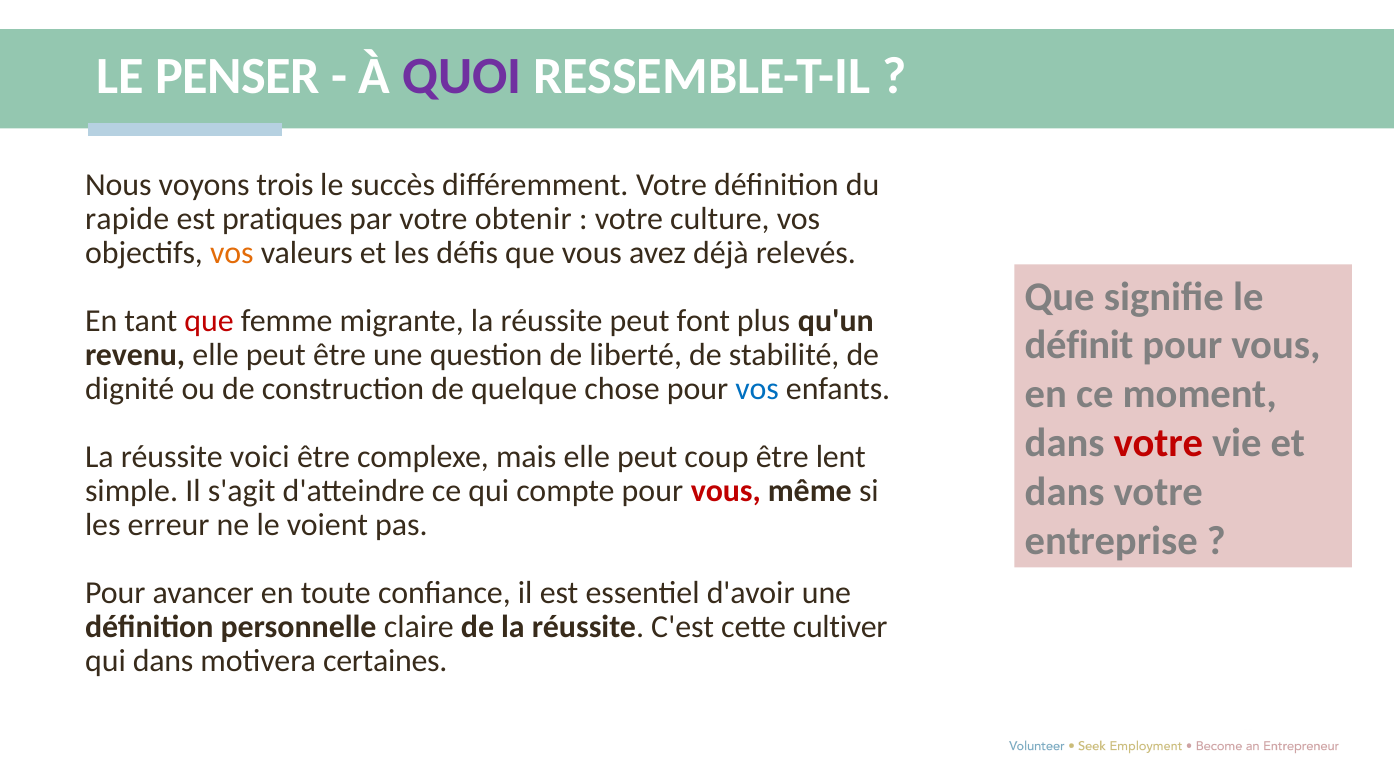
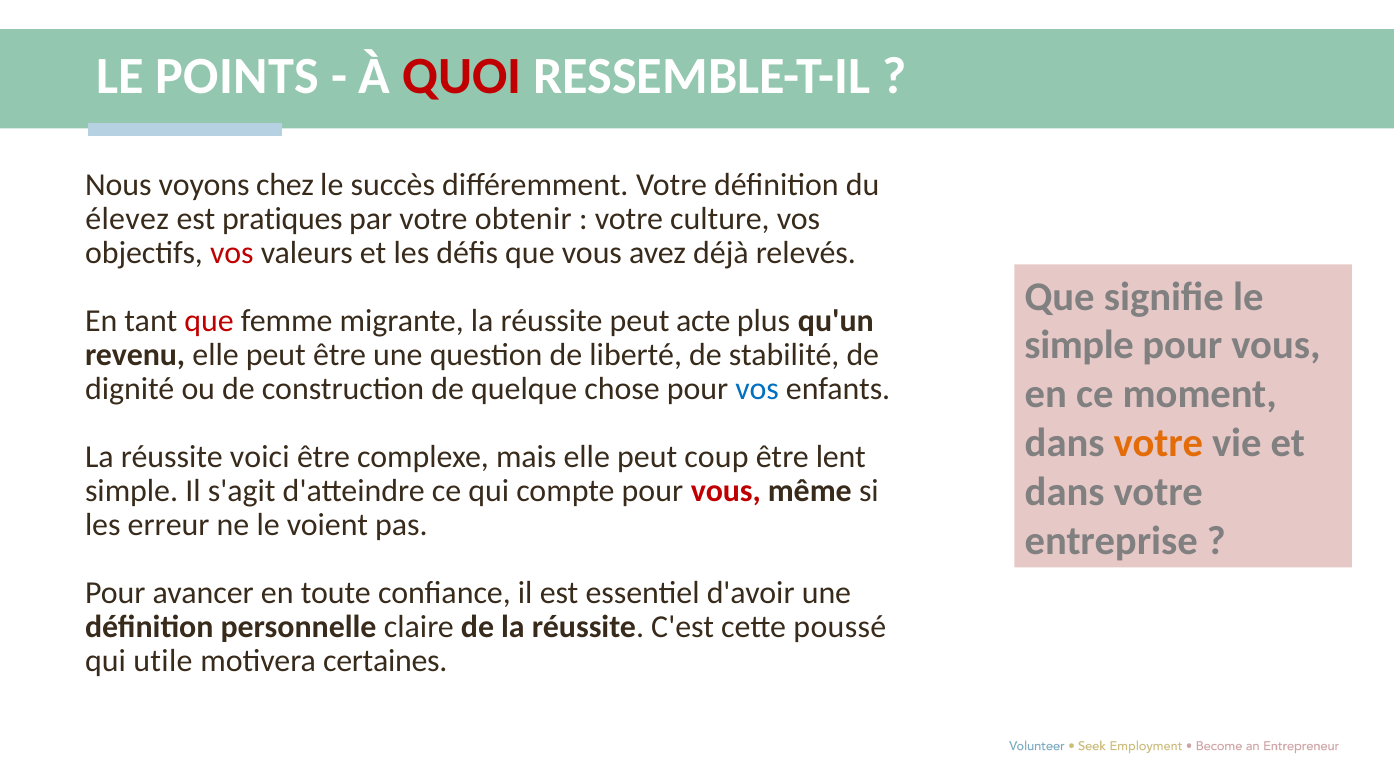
PENSER: PENSER -> POINTS (237, 76)
QUOI colour: purple -> red (462, 76)
trois: trois -> chez (285, 185)
rapide: rapide -> élevez (127, 219)
vos colour: orange -> red (232, 253)
font: font -> acte (703, 321)
définit: définit -> simple (1079, 346)
votre colour: red -> orange (1158, 443)
cultiver: cultiver -> poussé (840, 627)
qui dans: dans -> utile (163, 661)
